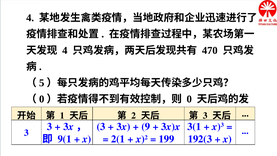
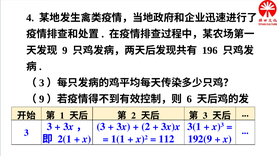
4: 4 -> 9 (65, 50)
470: 470 -> 196 (210, 50)
5: 5 -> 3 (42, 83)
0: 0 -> 9 (42, 99)
0: 0 -> 6 (189, 99)
9: 9 -> 2 (146, 127)
9(1: 9(1 -> 2(1 (65, 139)
2(1: 2(1 -> 1(1 (118, 139)
199: 199 -> 112 (167, 139)
192(3: 192(3 -> 192(9 (200, 139)
